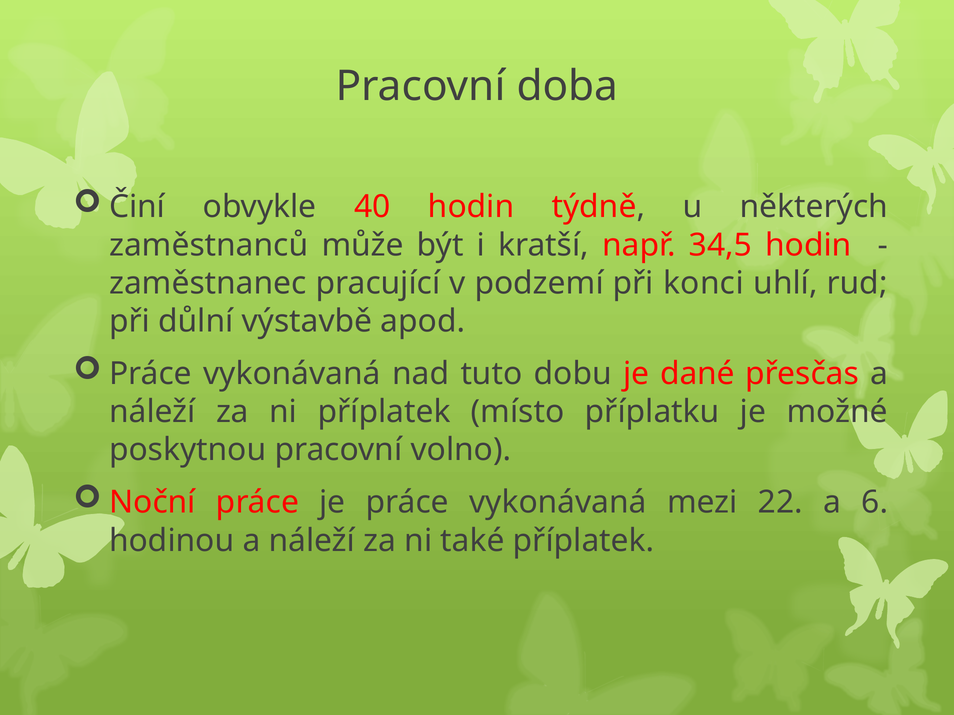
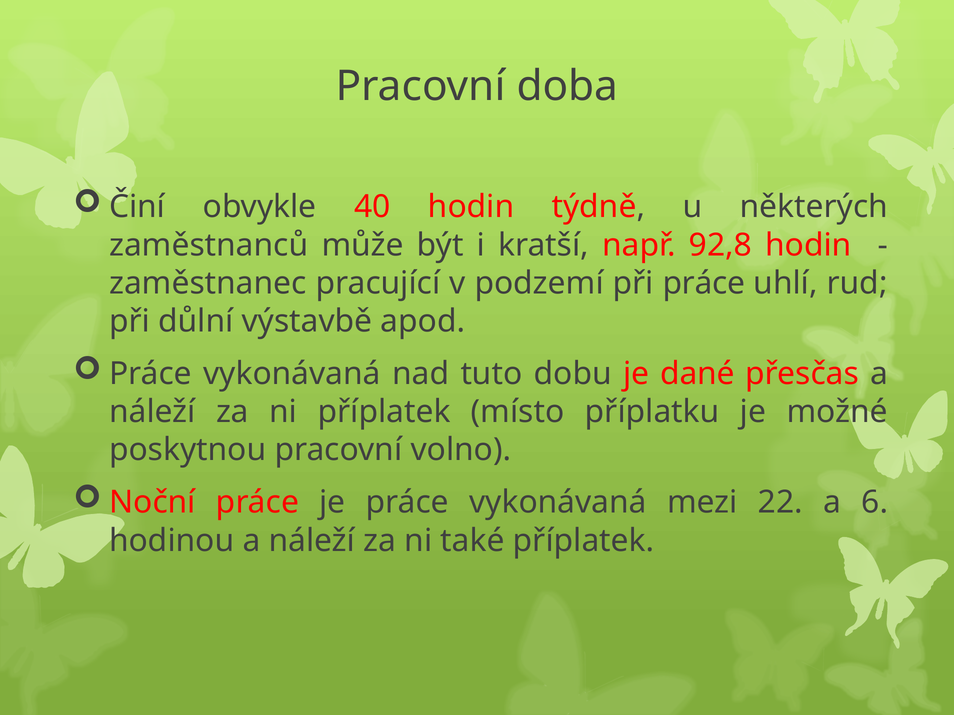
34,5: 34,5 -> 92,8 (720, 245)
při konci: konci -> práce (704, 283)
